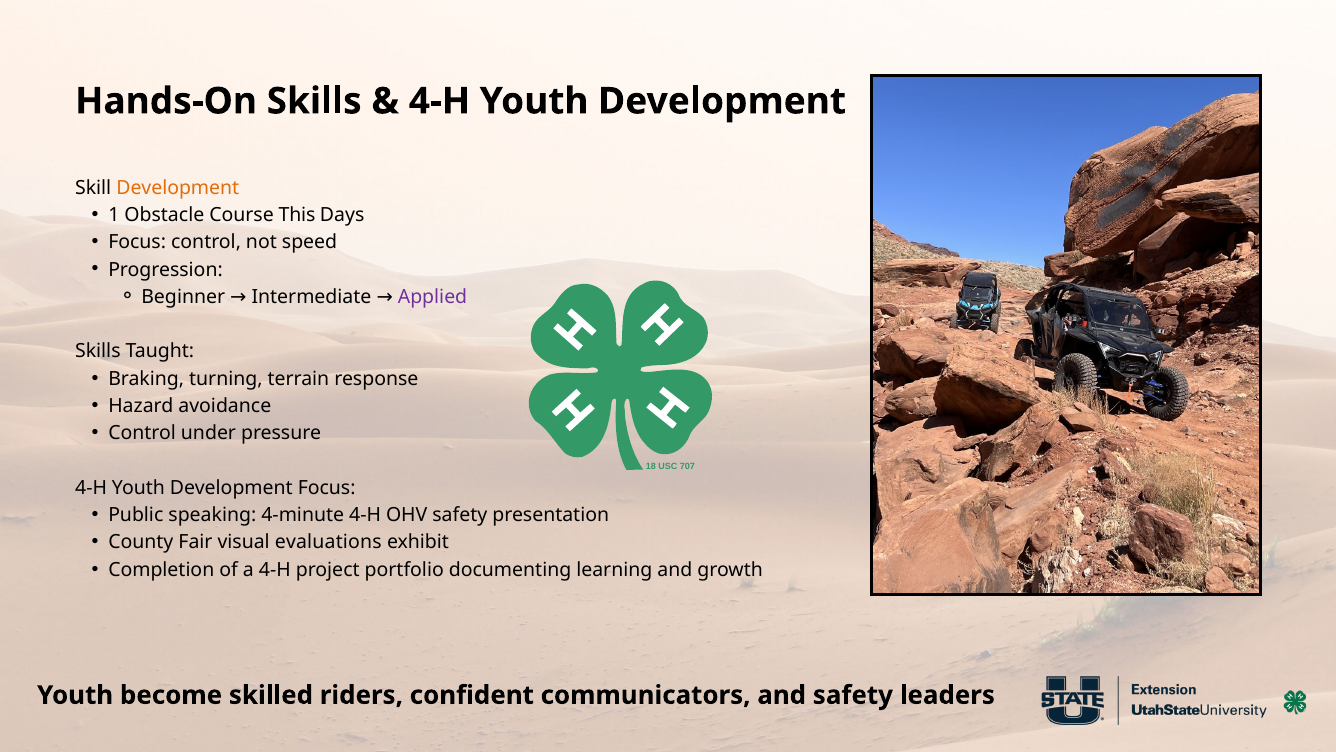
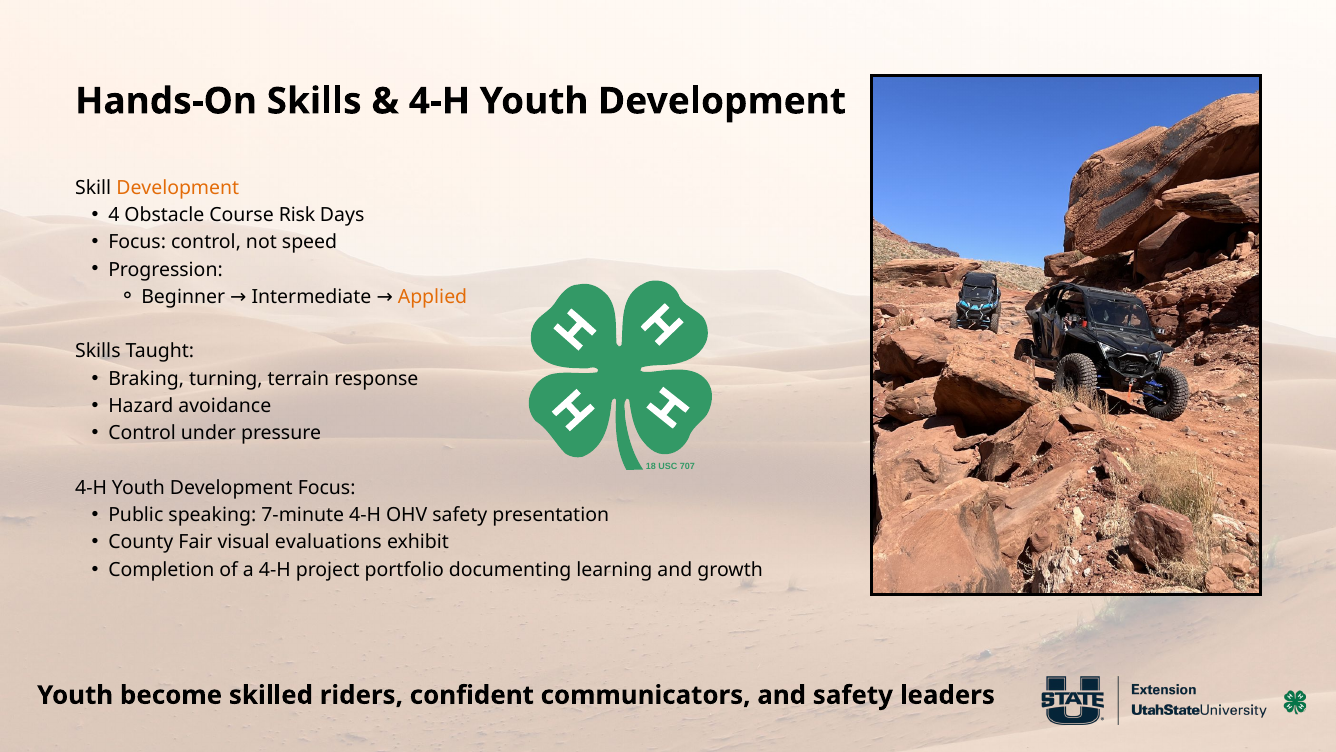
1: 1 -> 4 (114, 215)
This: This -> Risk (297, 215)
Applied colour: purple -> orange (433, 297)
4-minute: 4-minute -> 7-minute (303, 515)
